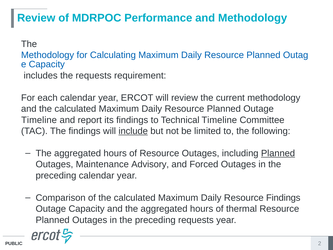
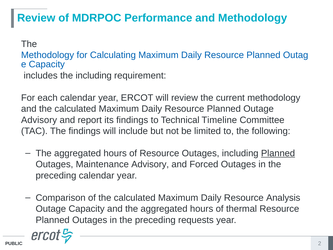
the requests: requests -> including (94, 75)
Timeline: Timeline -> Advisory (39, 120)
include underline: present -> none (133, 131)
Resource Findings: Findings -> Analysis (283, 198)
